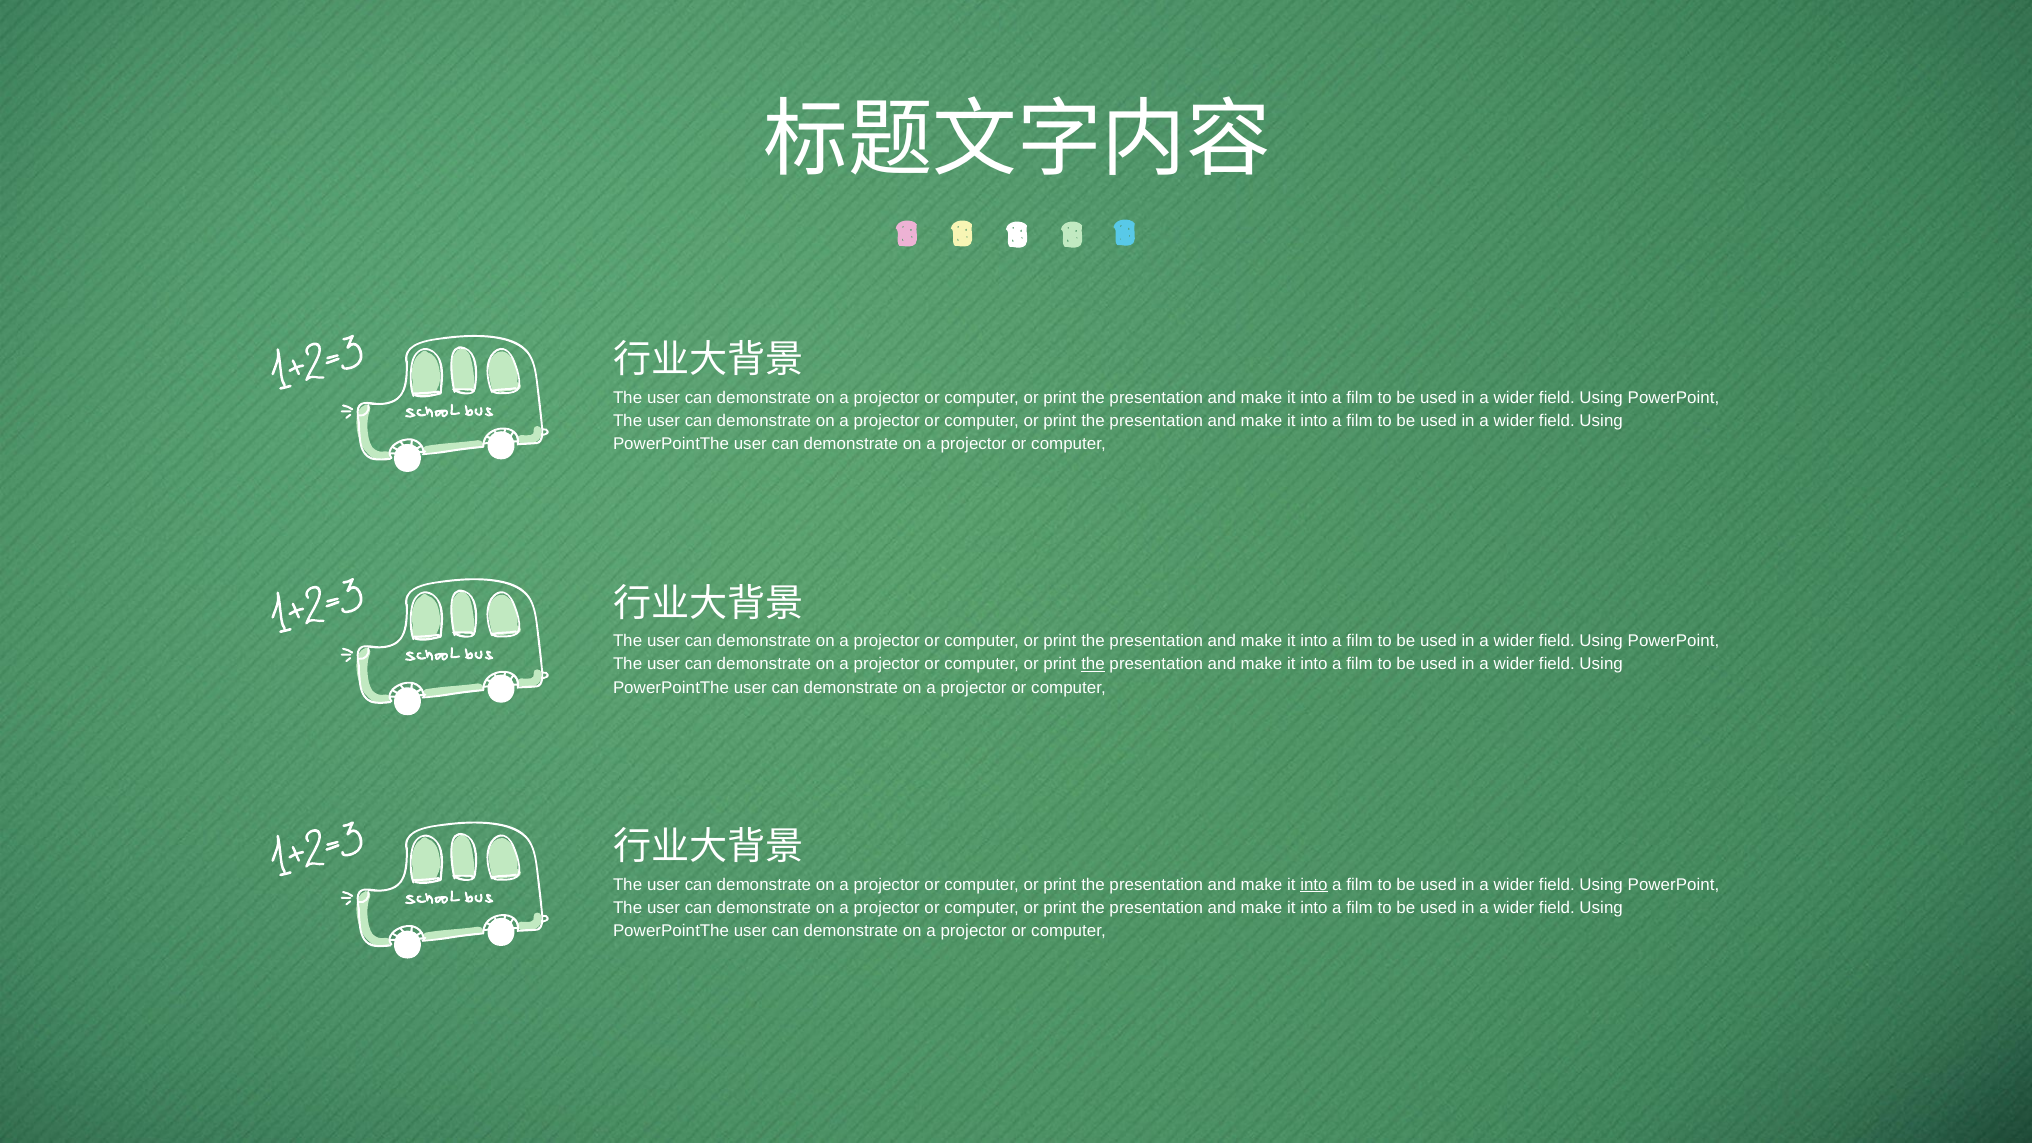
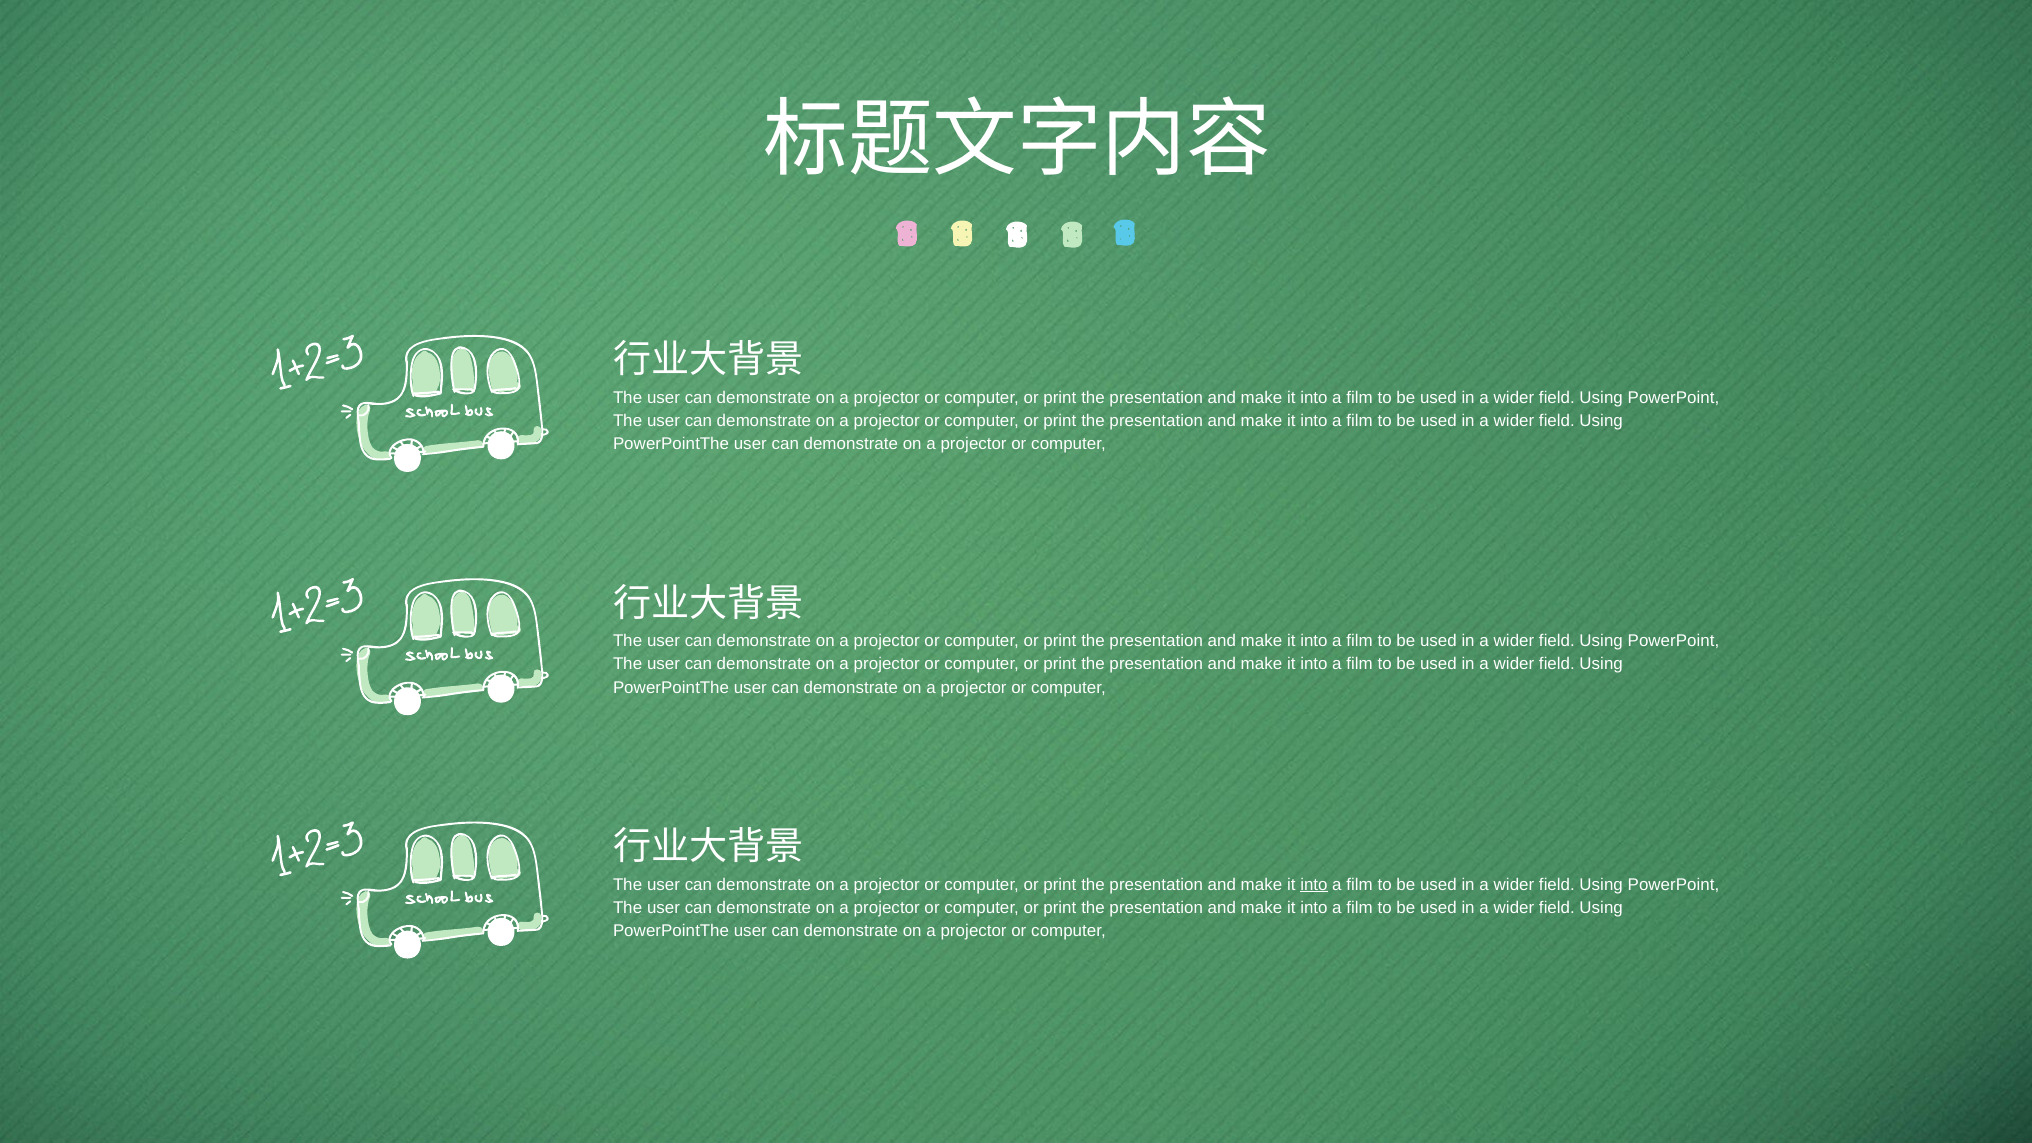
the underline: present -> none (1093, 664)
